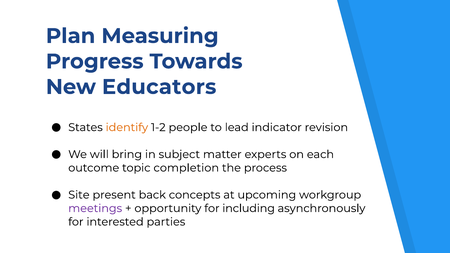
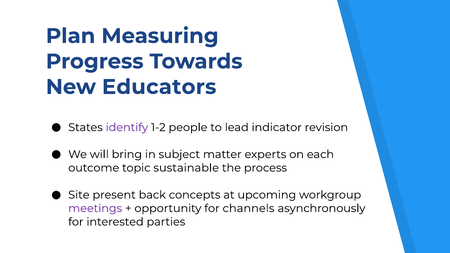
identify colour: orange -> purple (127, 127)
completion: completion -> sustainable (186, 168)
including: including -> channels (249, 208)
